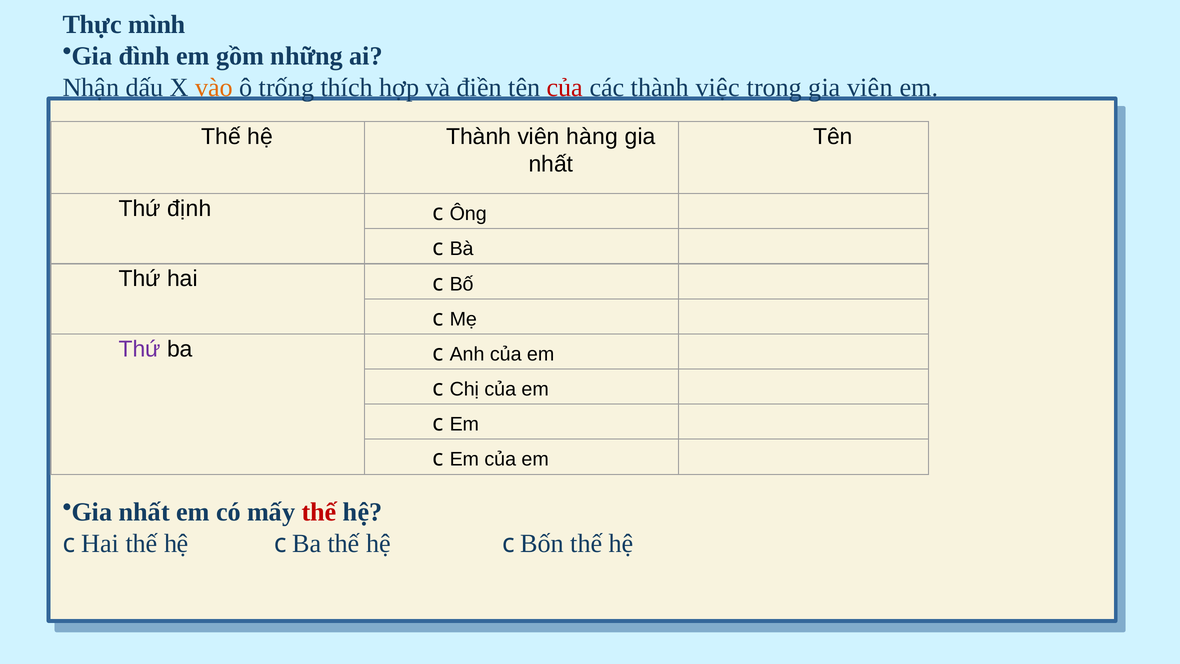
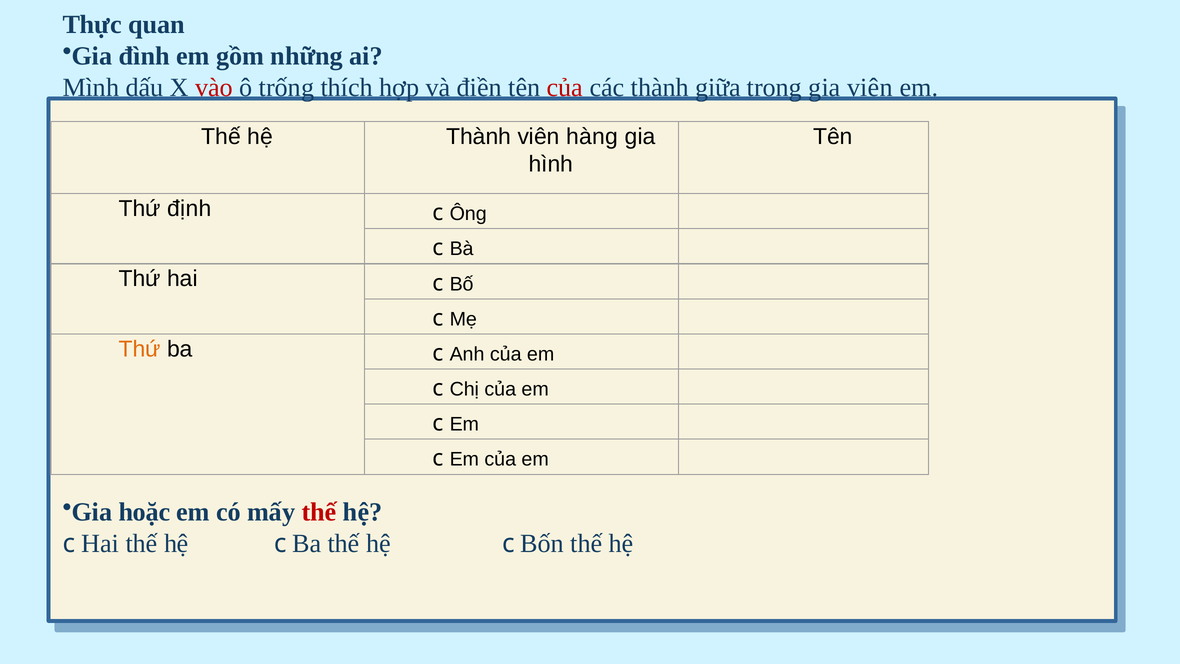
mình: mình -> quan (157, 25)
Nhận: Nhận -> Mình (91, 87)
vào colour: orange -> red (214, 87)
việc: việc -> giữa (718, 87)
nhất: nhất -> hình (551, 164)
Thứ colour: purple -> orange (140, 349)
nhất: nhất -> hoặc (144, 512)
